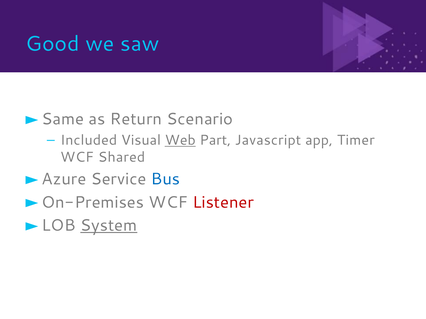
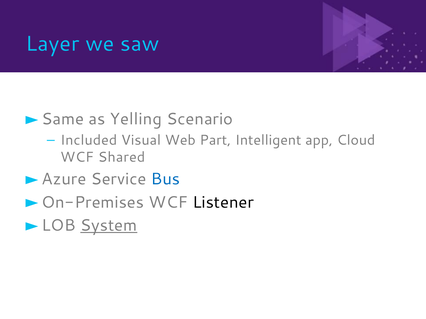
Good: Good -> Layer (53, 44)
Return: Return -> Yelling (136, 119)
Web underline: present -> none (180, 140)
Javascript: Javascript -> Intelligent (268, 140)
Timer: Timer -> Cloud (356, 140)
Listener colour: red -> black (223, 203)
